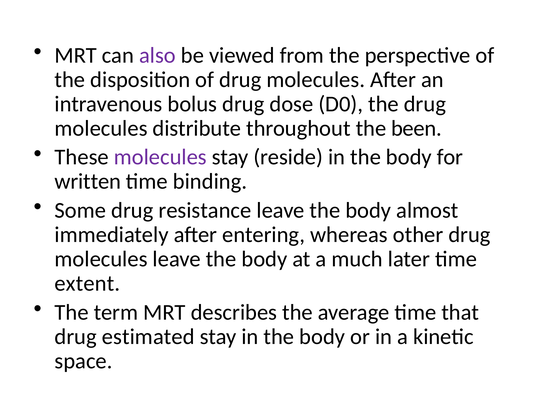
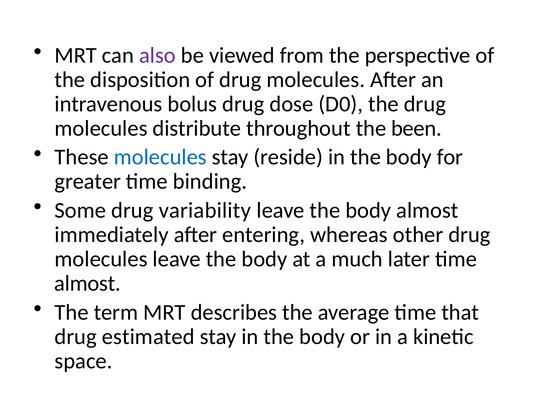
molecules colour: purple -> blue (160, 157)
written: written -> greater (88, 182)
resistance: resistance -> variability (205, 210)
extent: extent -> almost (87, 283)
